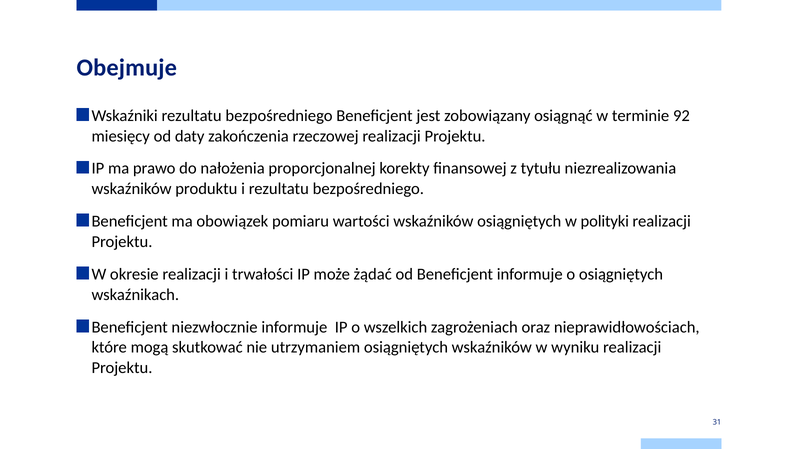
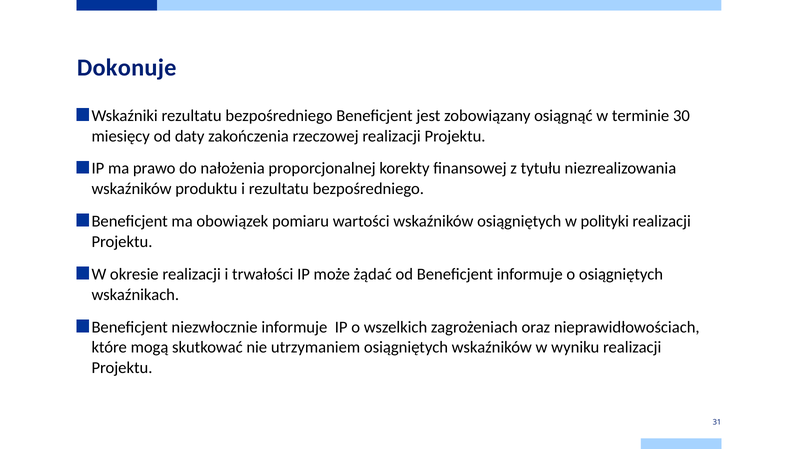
Obejmuje: Obejmuje -> Dokonuje (127, 68)
92: 92 -> 30 (681, 116)
